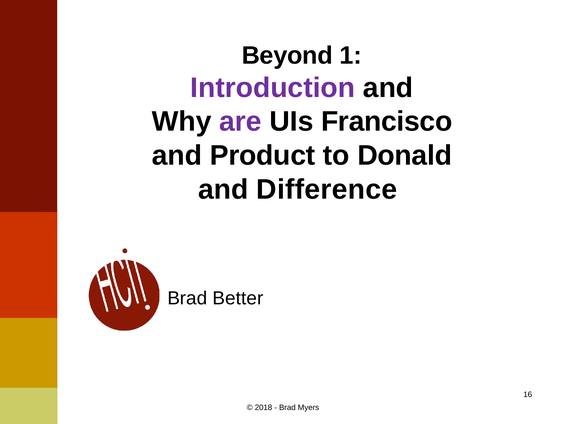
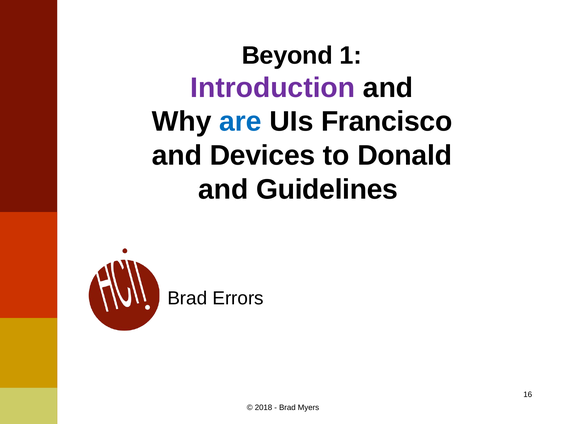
are colour: purple -> blue (240, 122)
Product: Product -> Devices (263, 156)
Difference: Difference -> Guidelines (327, 190)
Better: Better -> Errors (238, 298)
